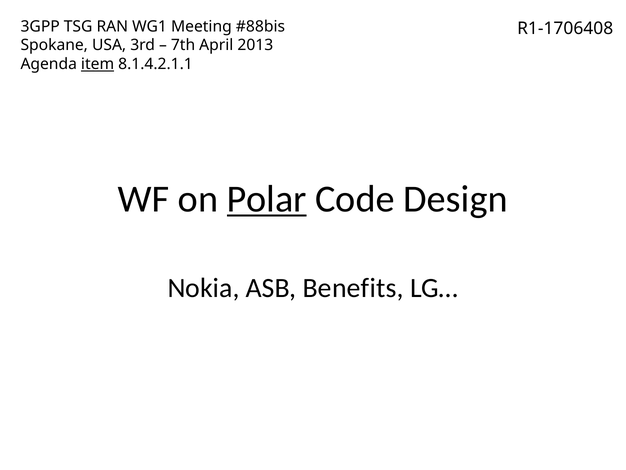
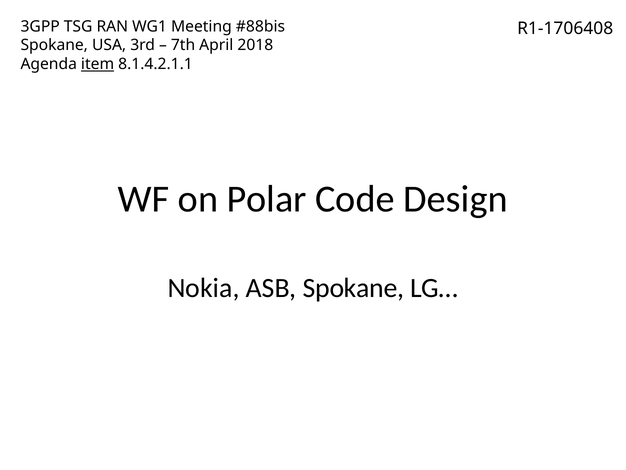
2013: 2013 -> 2018 (255, 45)
Polar underline: present -> none (267, 199)
ASB Benefits: Benefits -> Spokane (353, 288)
